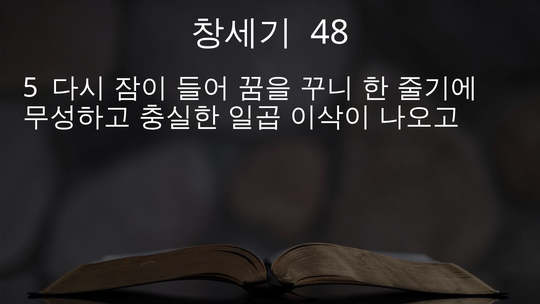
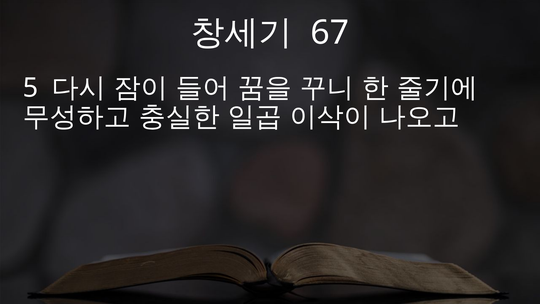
48: 48 -> 67 (330, 33)
